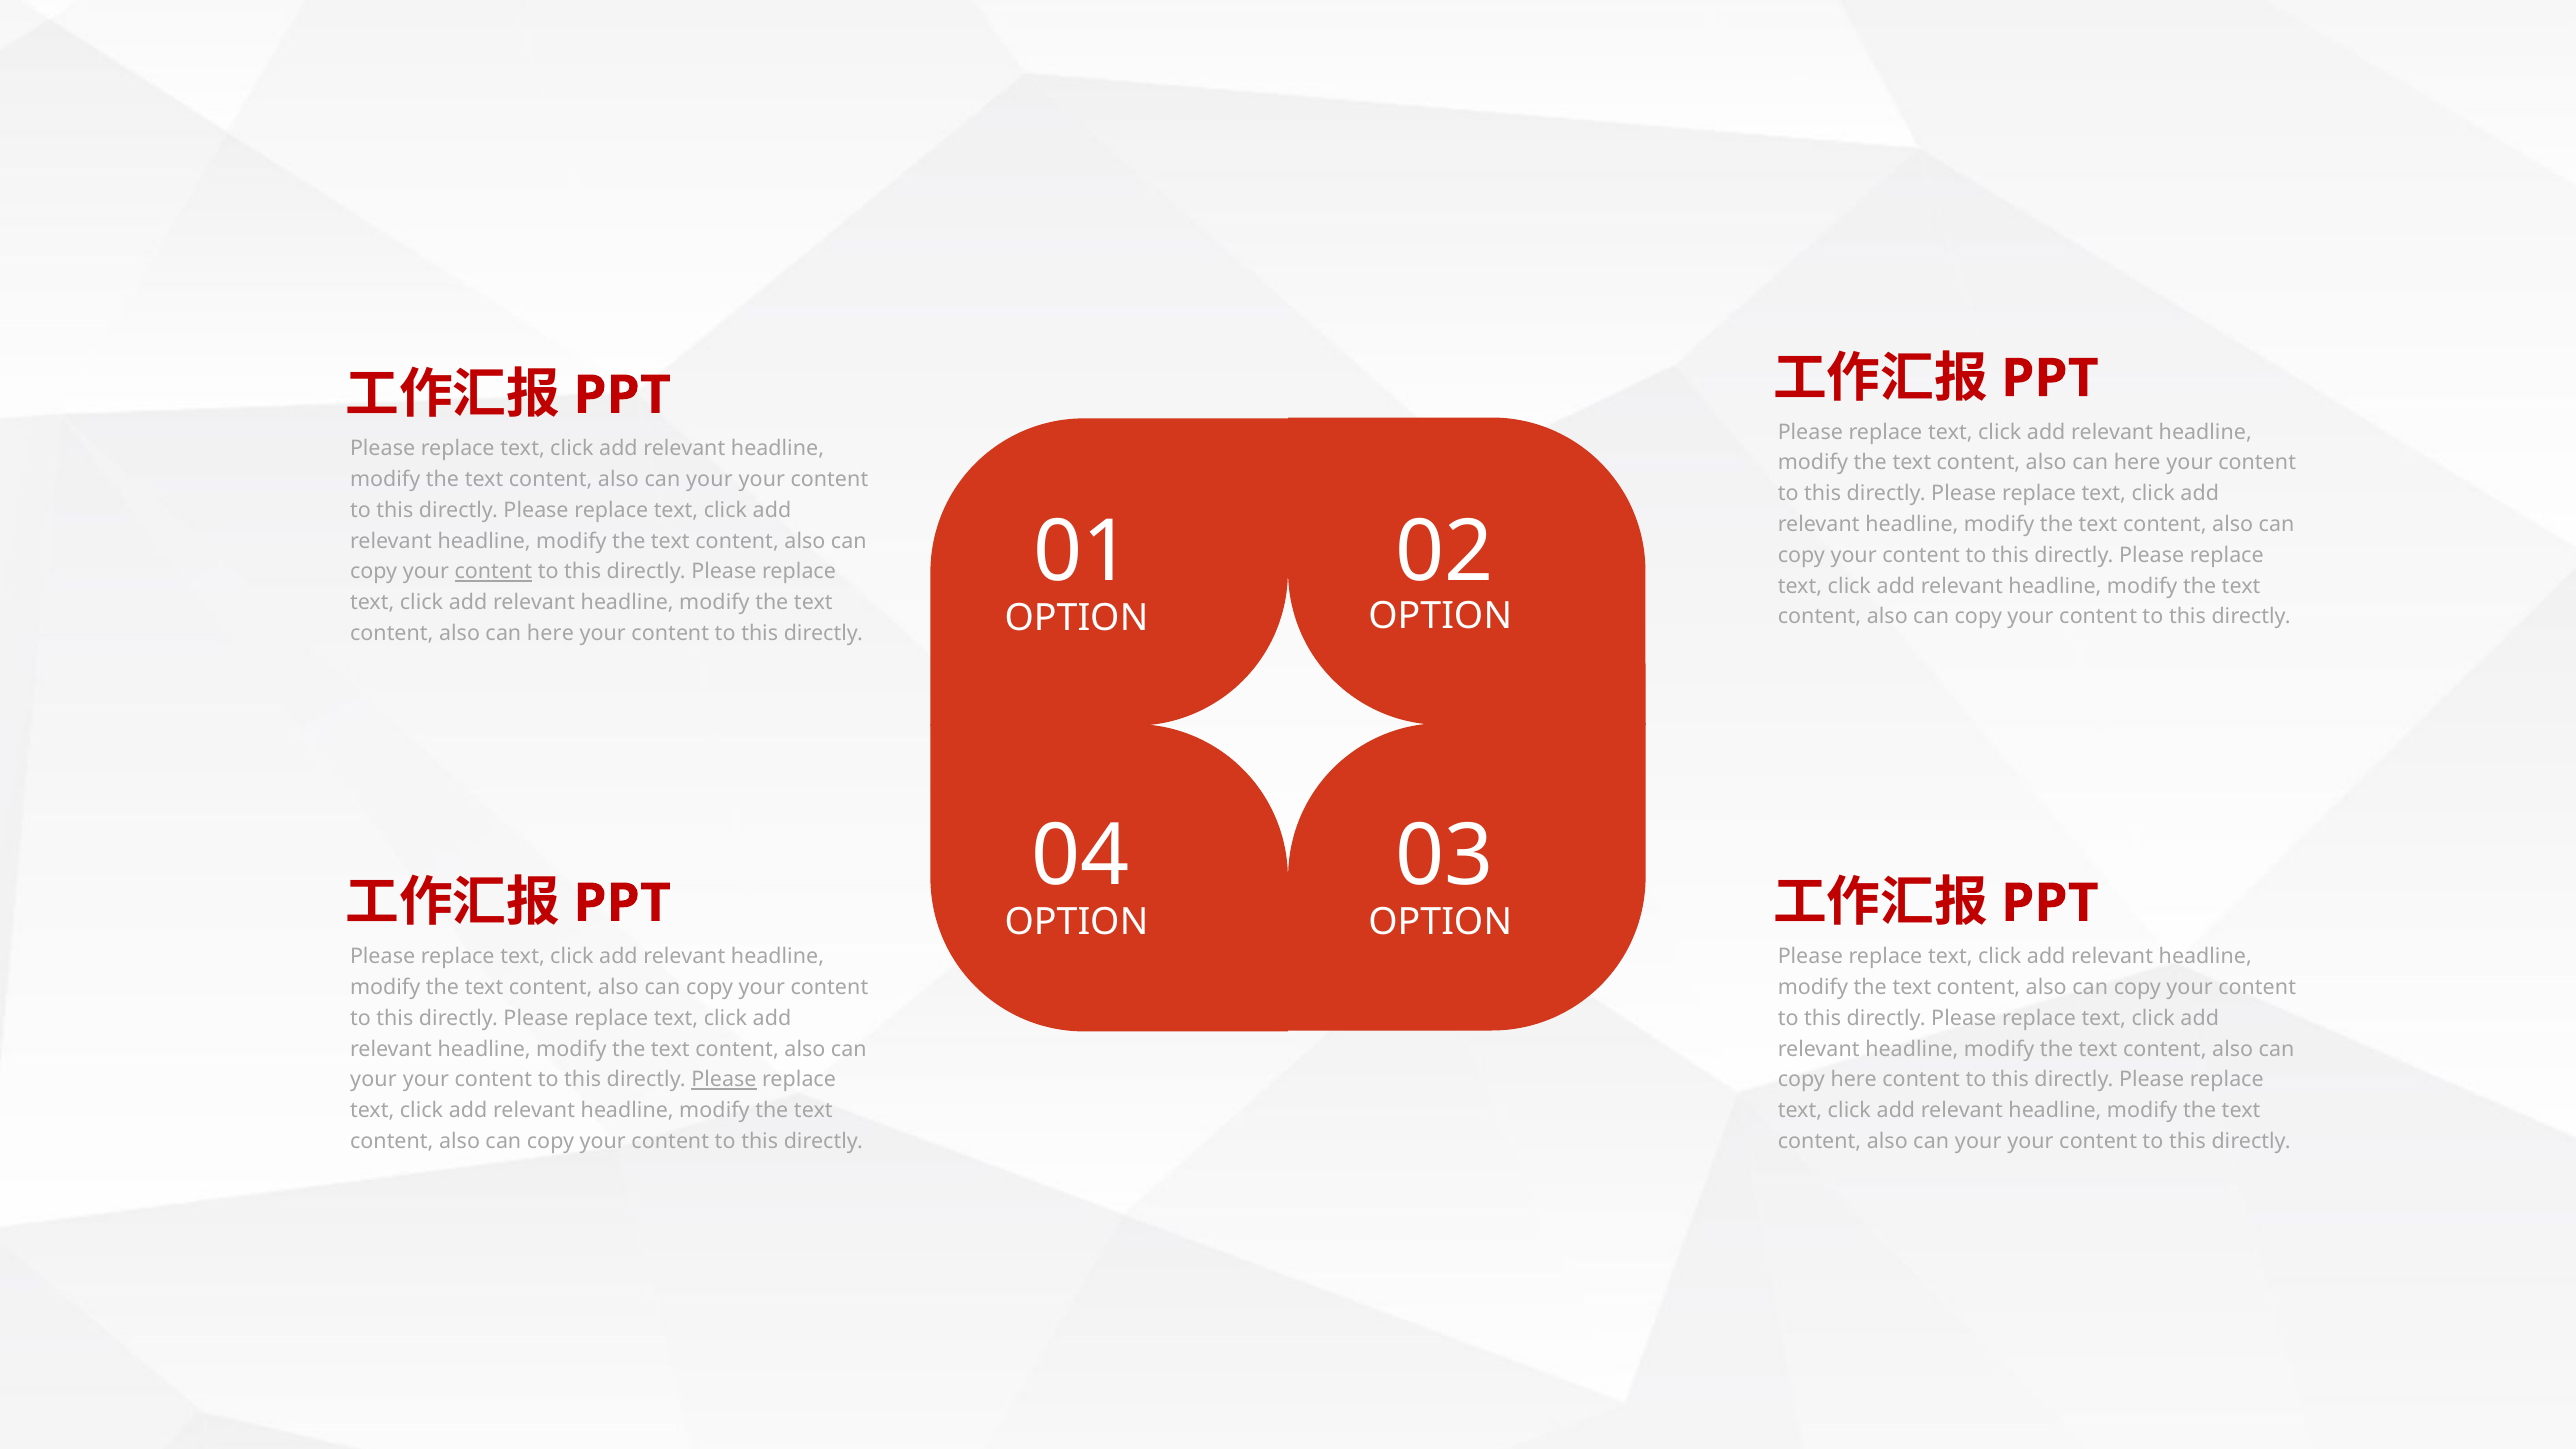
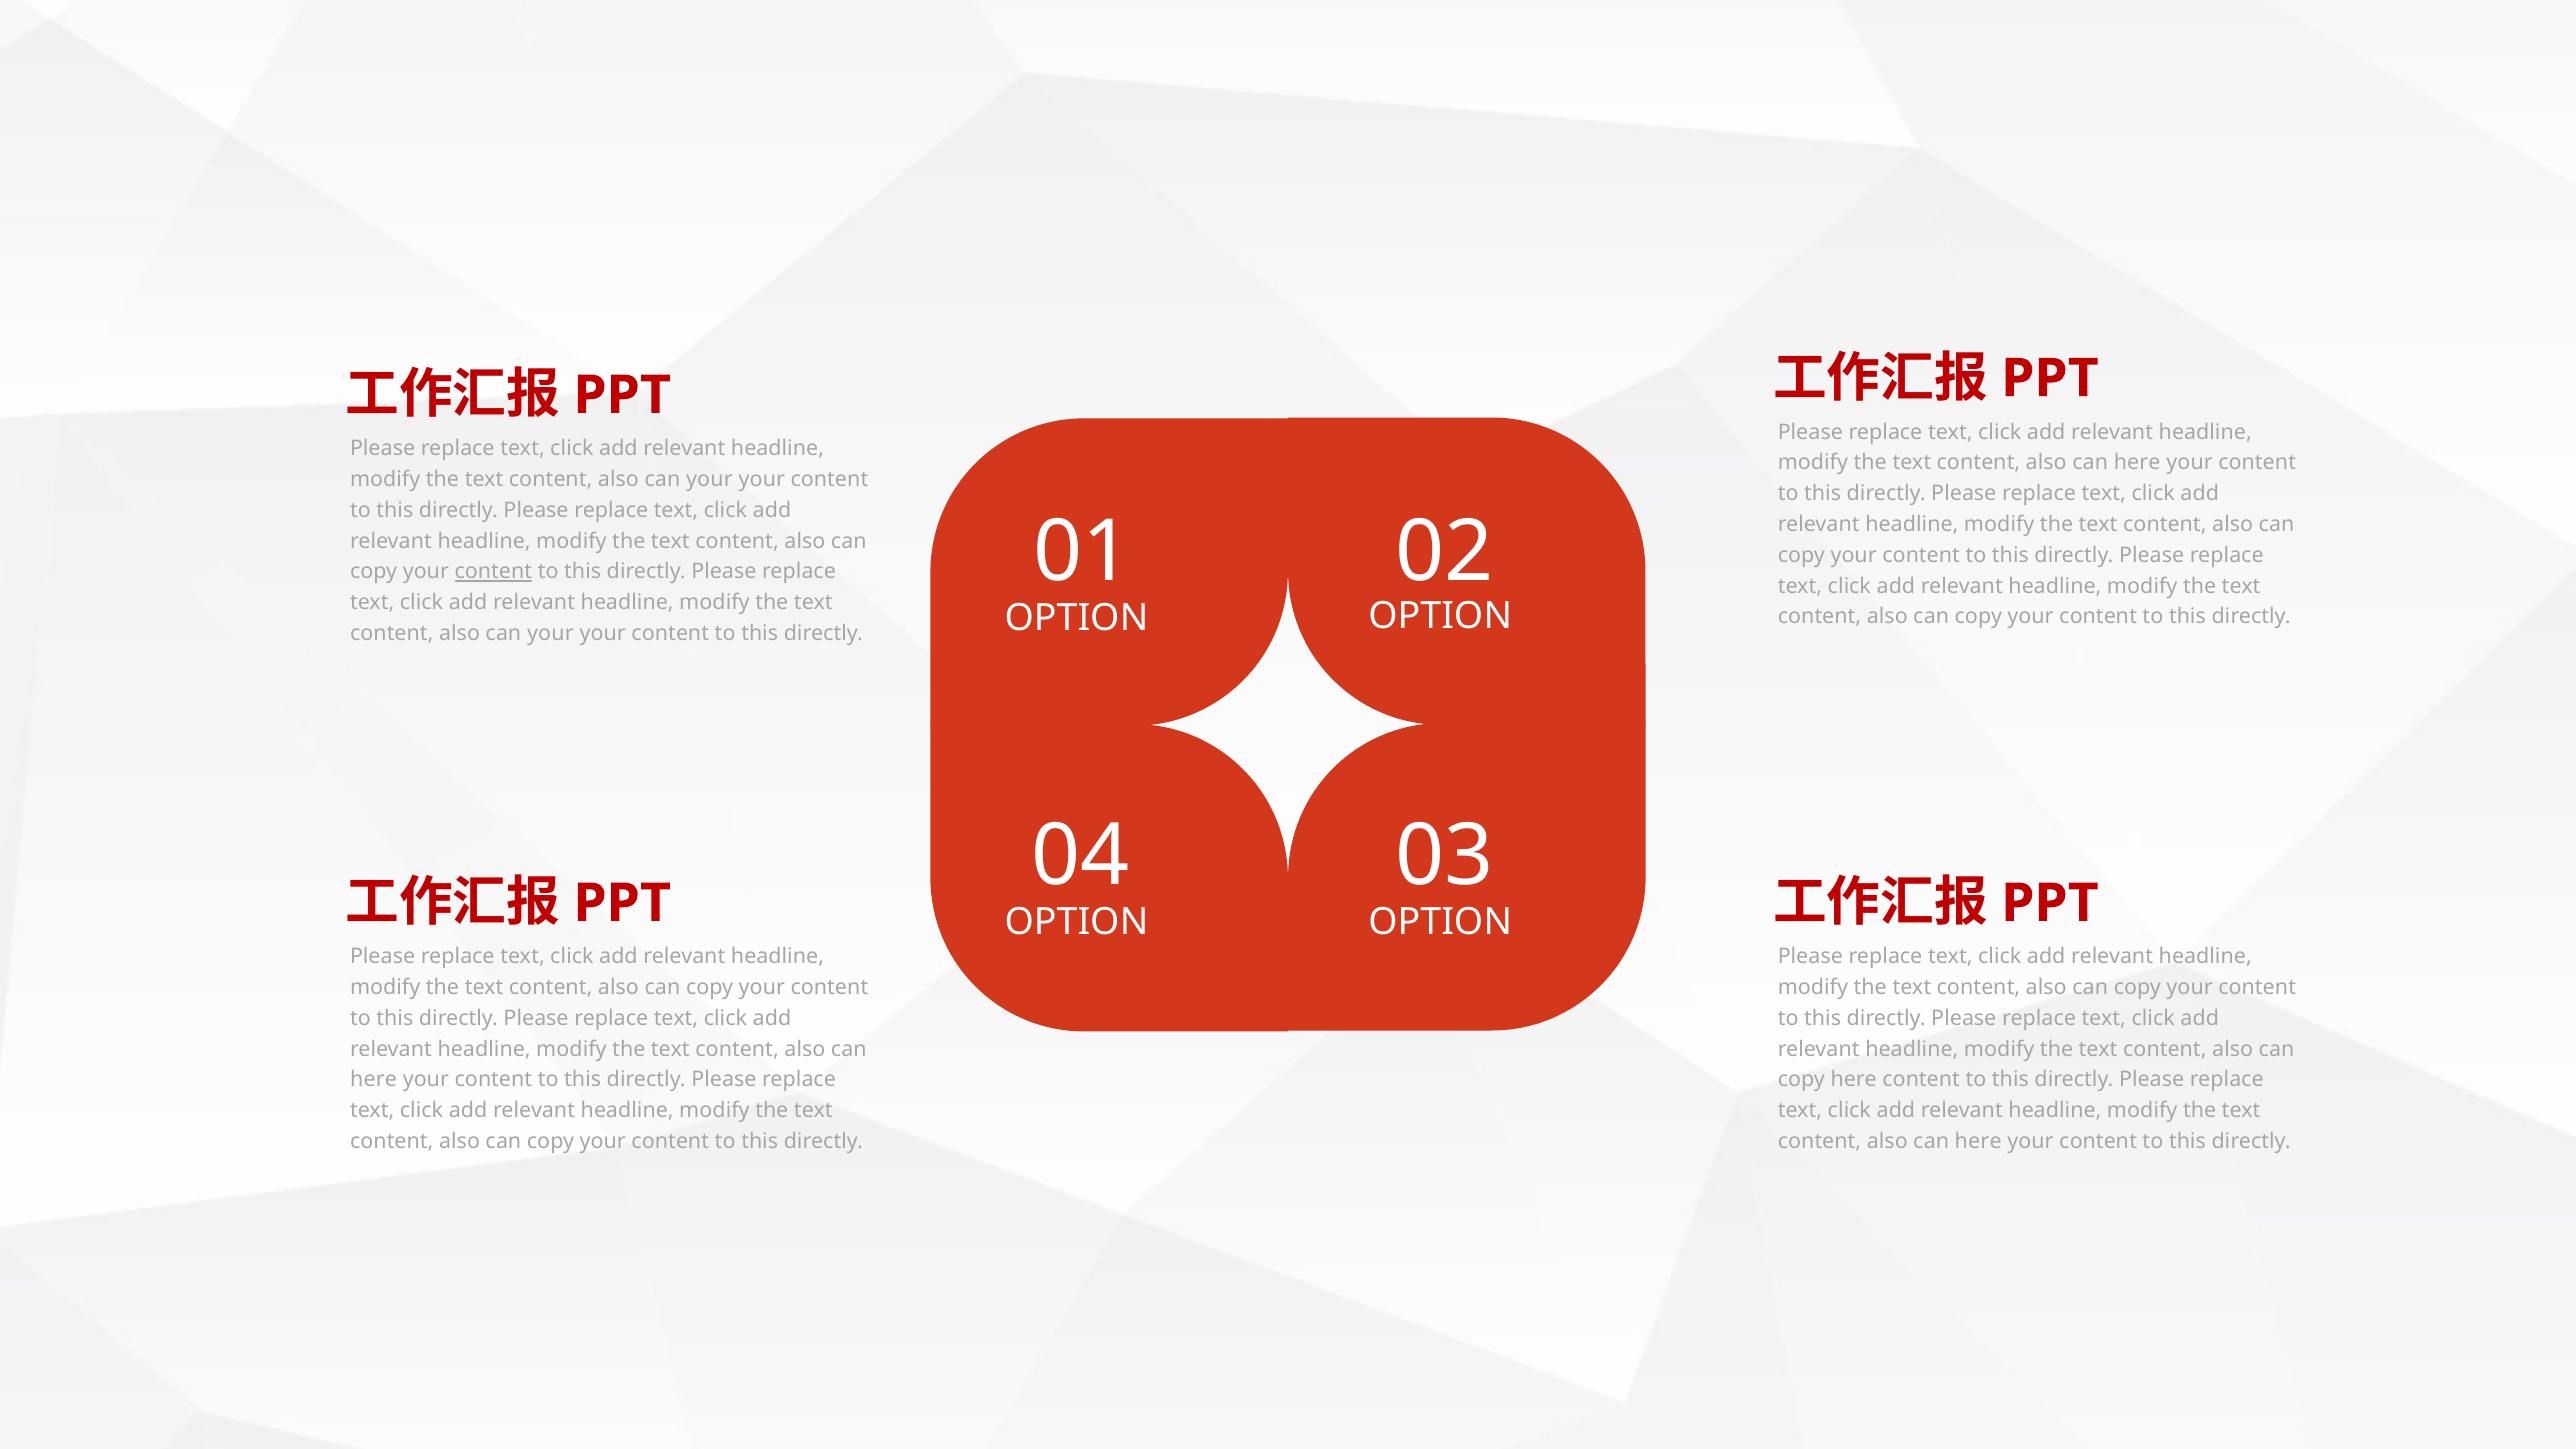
here: here -> your (550, 633)
your: your -> here (374, 1080)
Please underline: present -> none (724, 1080)
your: your -> here (1978, 1141)
